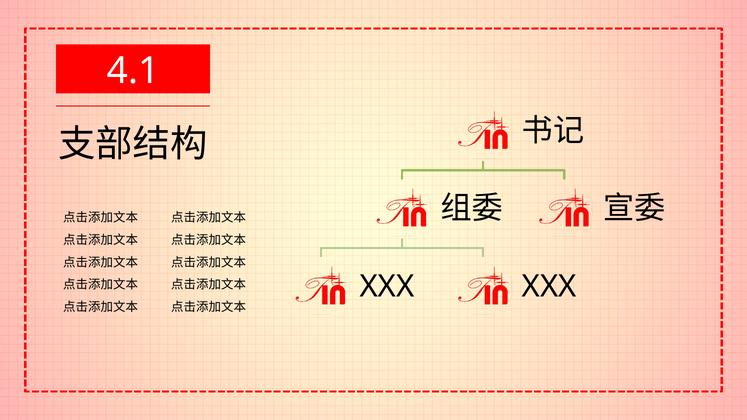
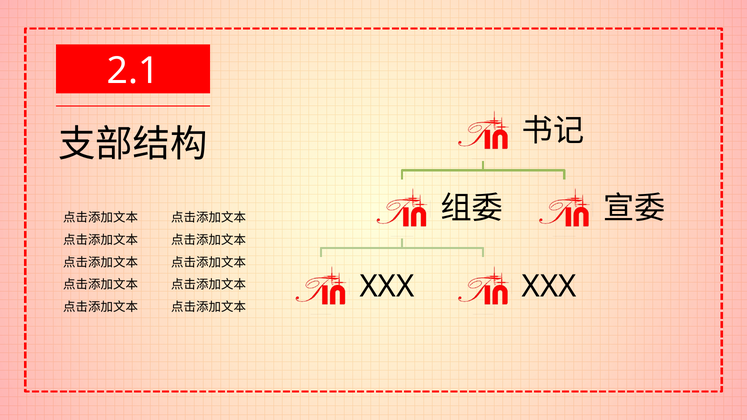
4.1: 4.1 -> 2.1 (133, 71)
